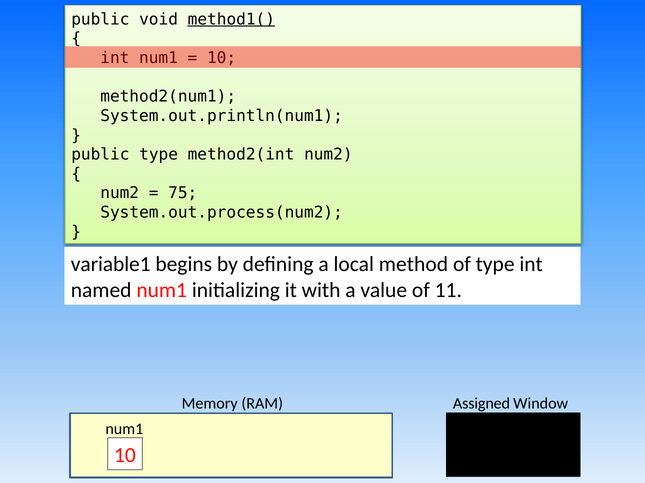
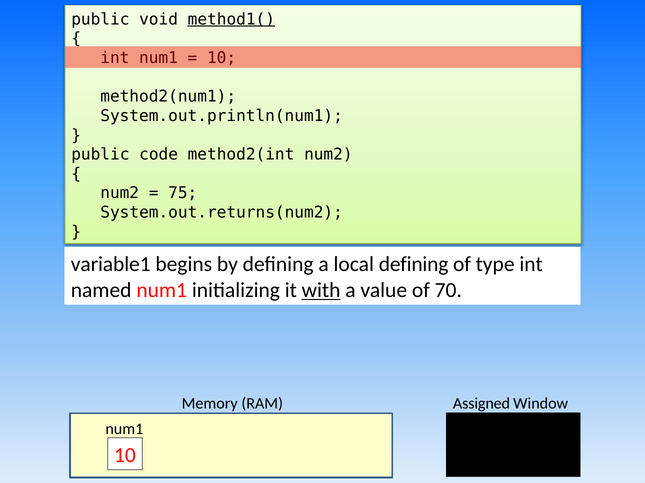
public type: type -> code (159, 155)
System.out.process(num2: System.out.process(num2 -> System.out.returns(num2 (222, 213)
local method: method -> defining (414, 265)
with underline: none -> present (321, 291)
11: 11 -> 70 (448, 291)
